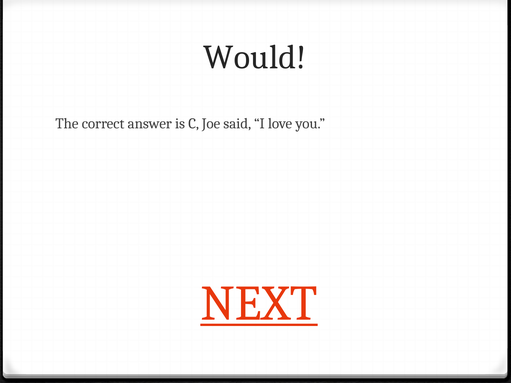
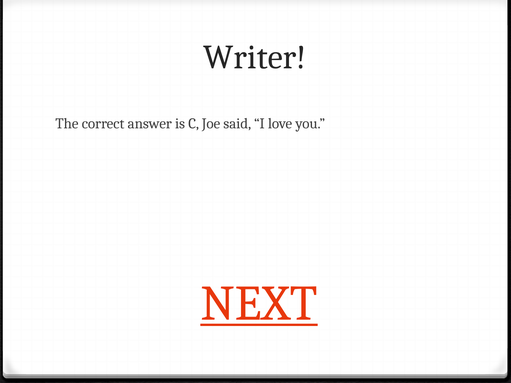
Would: Would -> Writer (255, 57)
